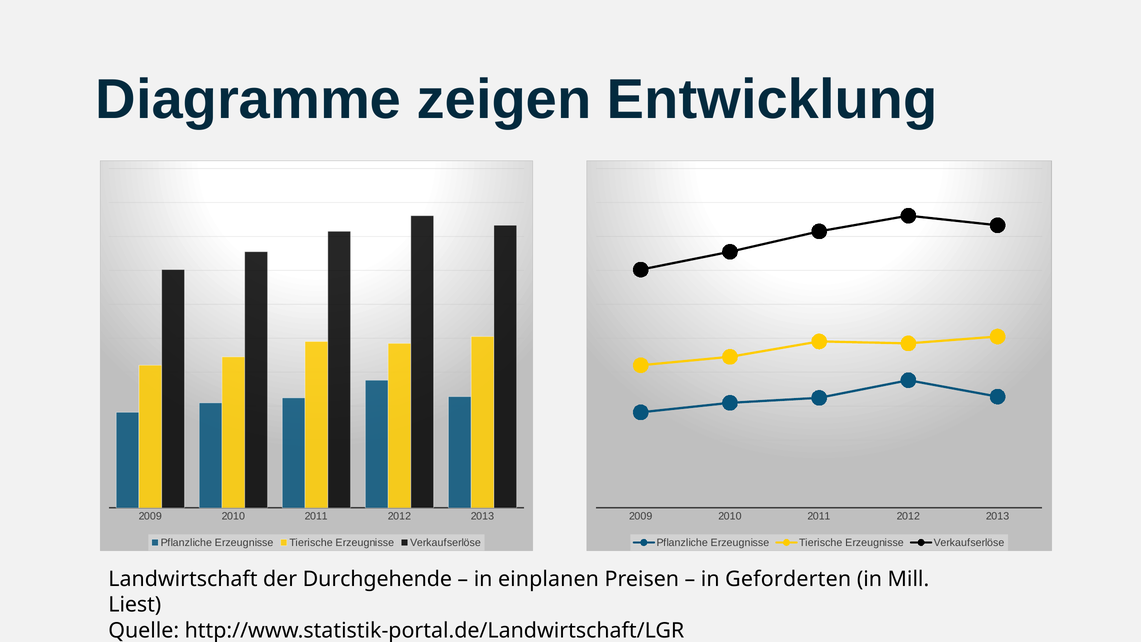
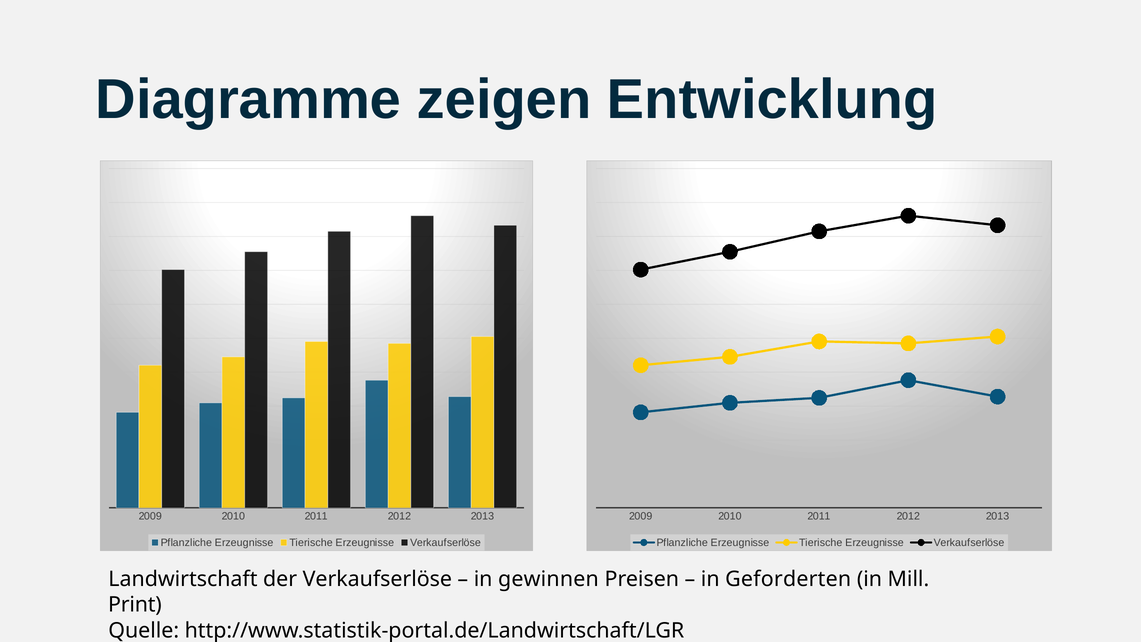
der Durchgehende: Durchgehende -> Verkaufserlöse (377, 579)
einplanen: einplanen -> gewinnen (548, 579)
Liest: Liest -> Print (135, 605)
